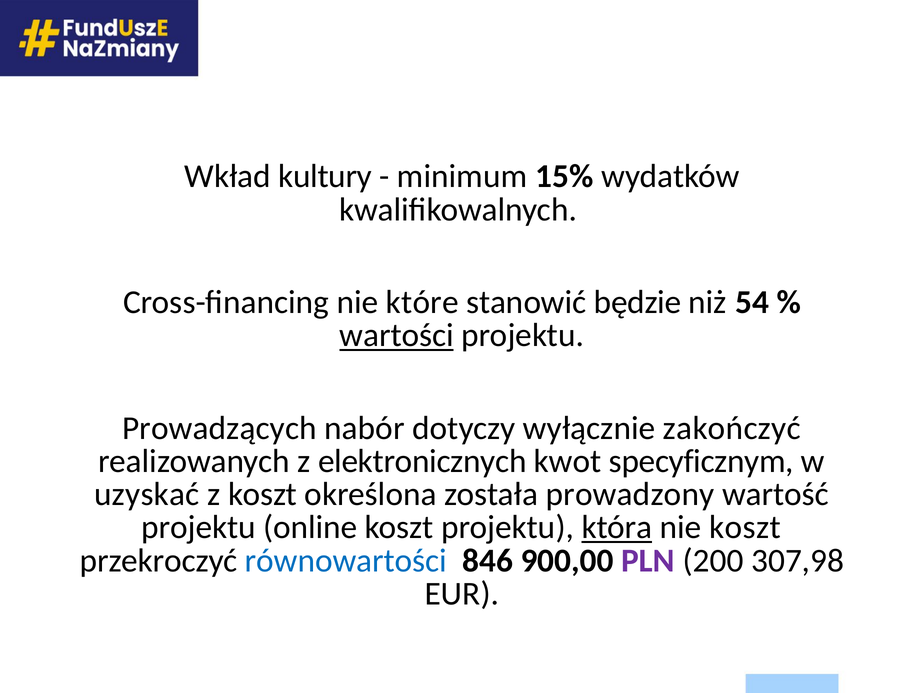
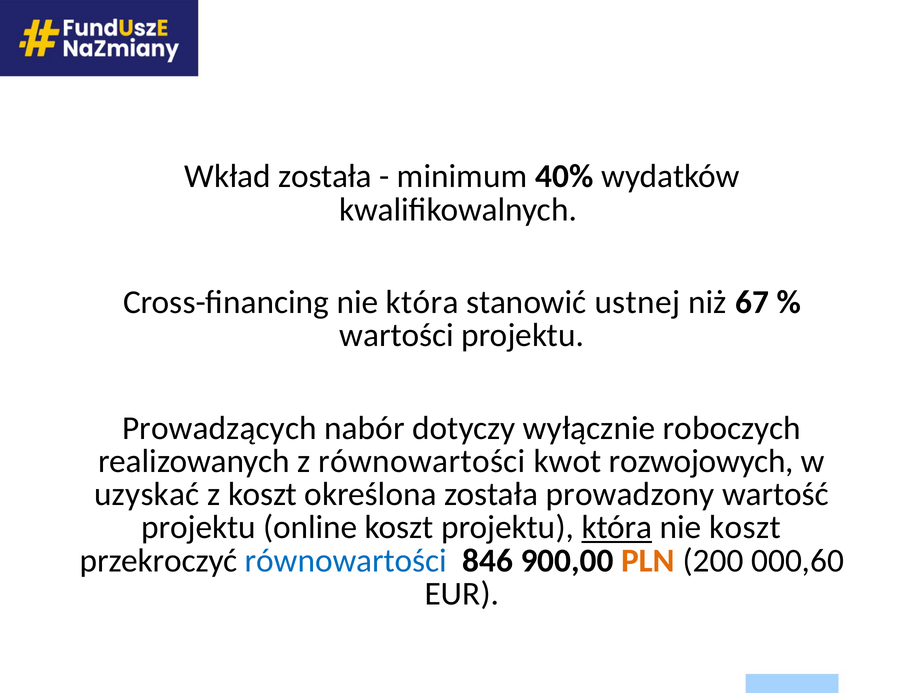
Wkład kultury: kultury -> została (325, 176)
15%: 15% -> 40% (564, 176)
nie które: które -> która (422, 302)
będzie: będzie -> ustnej (637, 302)
54: 54 -> 67 (752, 302)
wartości underline: present -> none (397, 335)
zakończyć: zakończyć -> roboczych (732, 428)
z elektronicznych: elektronicznych -> równowartości (422, 461)
specyficznym: specyficznym -> rozwojowych (701, 461)
PLN colour: purple -> orange (648, 561)
307,98: 307,98 -> 000,60 (798, 561)
